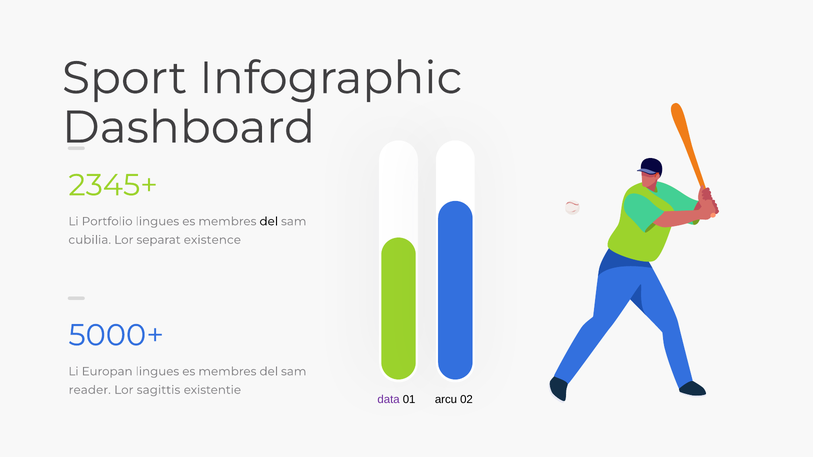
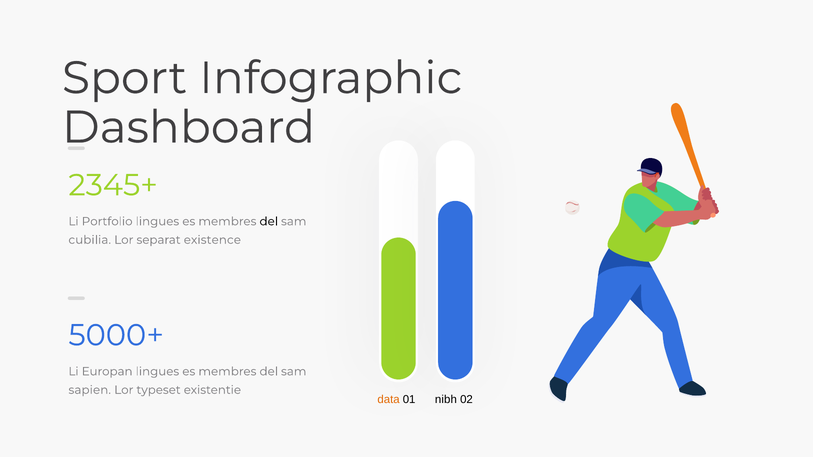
reader: reader -> sapien (90, 390)
sagittis: sagittis -> typeset (159, 390)
data colour: purple -> orange (389, 400)
arcu: arcu -> nibh (446, 400)
